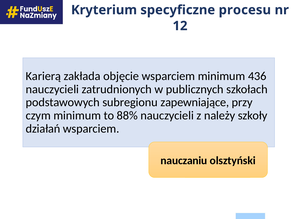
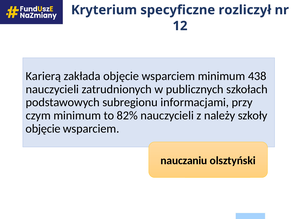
procesu: procesu -> rozliczył (245, 10)
436: 436 -> 438 (257, 76)
zapewniające: zapewniające -> informacjami (195, 102)
88%: 88% -> 82% (127, 115)
działań: działań -> objęcie (43, 129)
